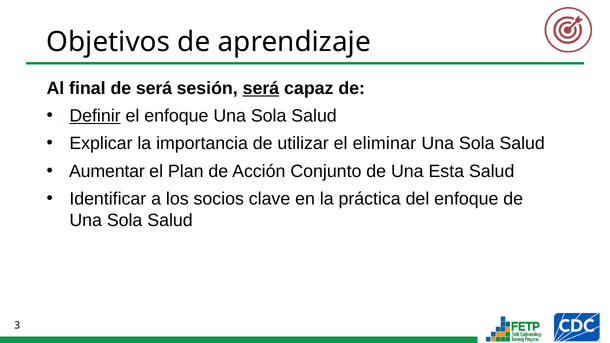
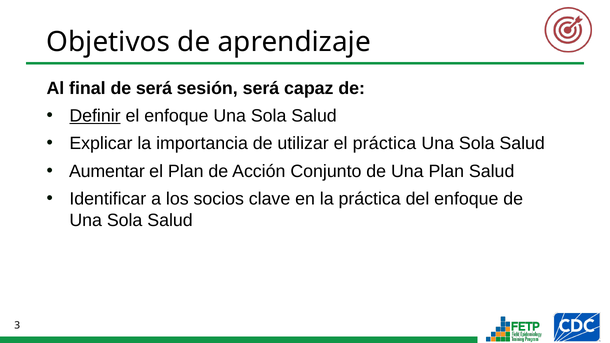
será underline: present -> none (261, 88)
el eliminar: eliminar -> práctica (384, 144)
Una Esta: Esta -> Plan (446, 171)
